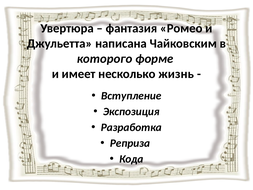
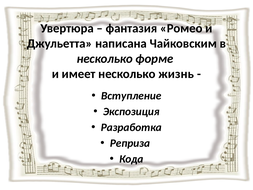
которого: которого -> несколько (105, 59)
